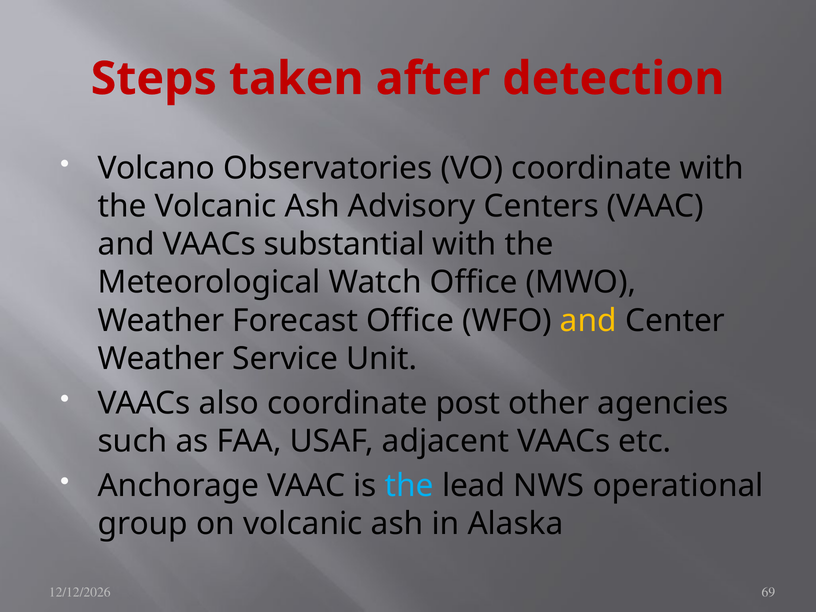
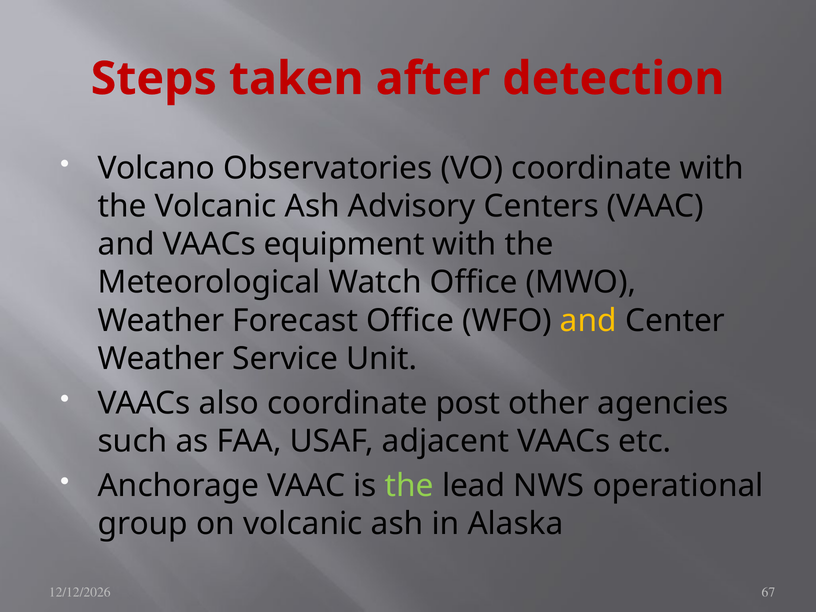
substantial: substantial -> equipment (344, 244)
the colour: light blue -> light green (409, 486)
69: 69 -> 67 (768, 592)
